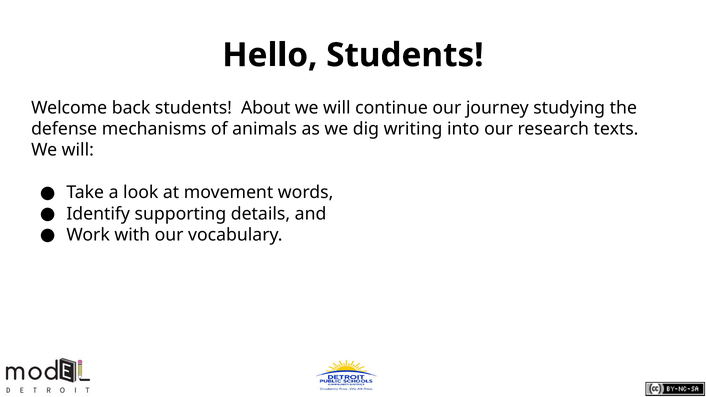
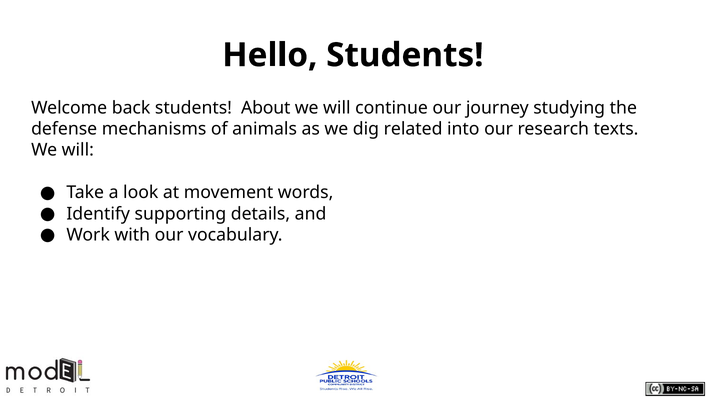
writing: writing -> related (413, 129)
